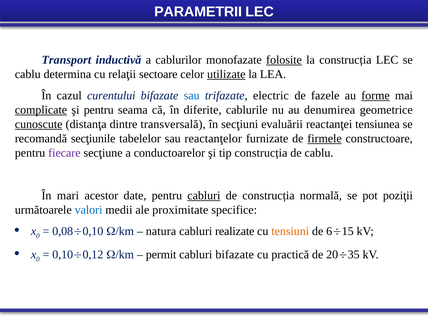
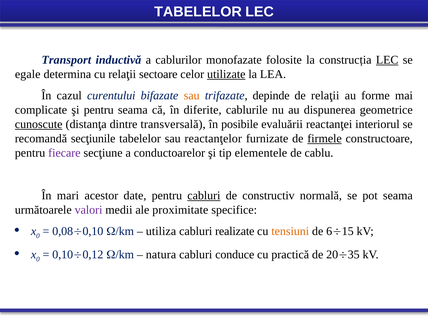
PARAMETRII: PARAMETRII -> TABELELOR (198, 12)
folosite underline: present -> none (284, 60)
LEC underline: none -> present (387, 60)
cablu: cablu -> egale (28, 74)
sau colour: blue -> orange (192, 96)
electric: electric -> depinde (271, 96)
de fazele: fazele -> relaţii (325, 96)
forme underline: present -> none (376, 96)
complicate underline: present -> none (41, 110)
denumirea: denumirea -> dispunerea (330, 110)
secţiuni: secţiuni -> posibile (240, 124)
tensiunea: tensiunea -> interiorul (377, 124)
tip construcția: construcția -> elementele (261, 153)
de construcția: construcția -> constructiv (268, 196)
pot poziţii: poziţii -> seama (398, 196)
valori colour: blue -> purple (89, 210)
natura: natura -> utiliza (161, 231)
permit: permit -> natura (161, 255)
cabluri bifazate: bifazate -> conduce (235, 255)
